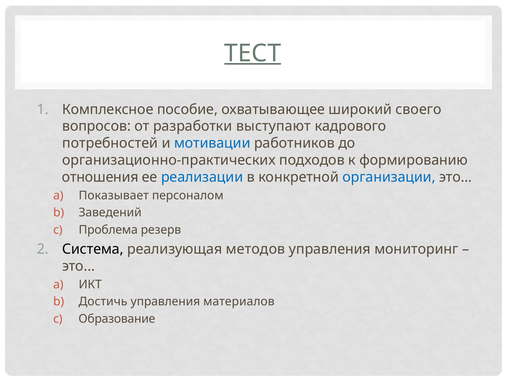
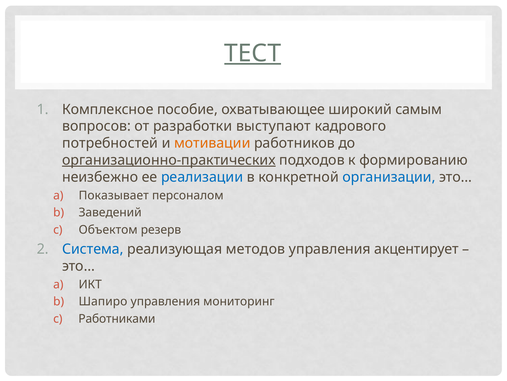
своего: своего -> самым (419, 109)
мотивации colour: blue -> orange (212, 143)
организационно-практических underline: none -> present (169, 160)
отношения: отношения -> неизбежно (100, 177)
Проблема: Проблема -> Объектом (108, 229)
Система colour: black -> blue (93, 249)
мониторинг: мониторинг -> акцентирует (416, 249)
Достичь: Достичь -> Шапиро (103, 301)
материалов: материалов -> мониторинг (239, 301)
Образование: Образование -> Работниками (117, 318)
